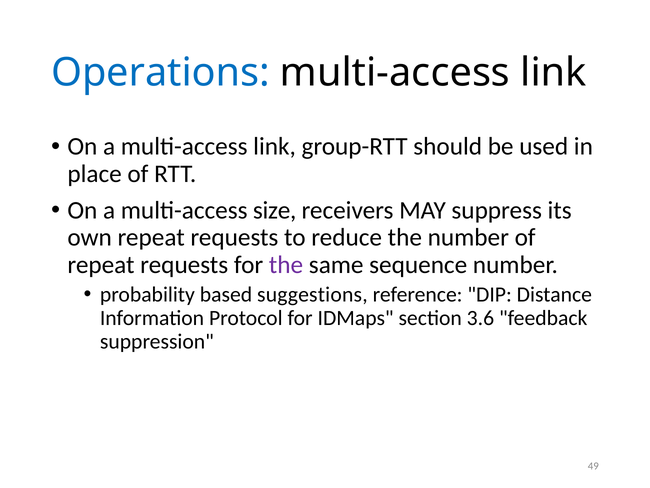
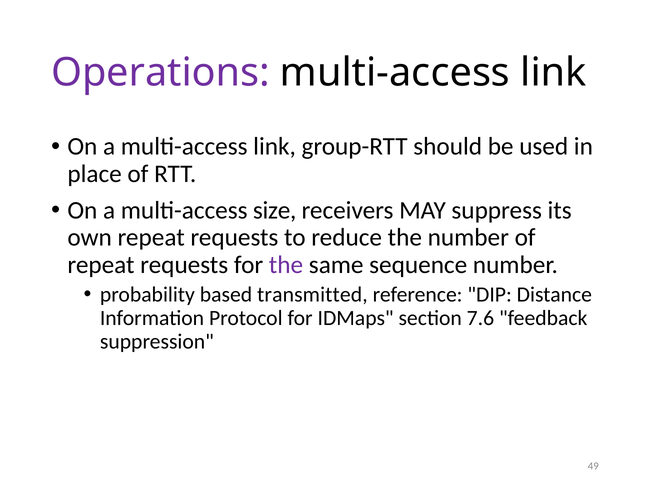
Operations colour: blue -> purple (160, 73)
suggestions: suggestions -> transmitted (312, 294)
3.6: 3.6 -> 7.6 (480, 318)
